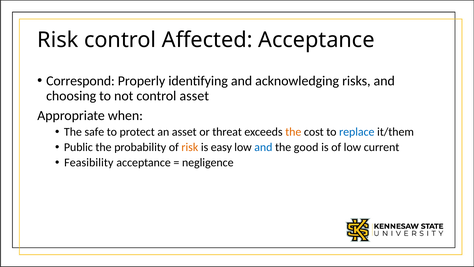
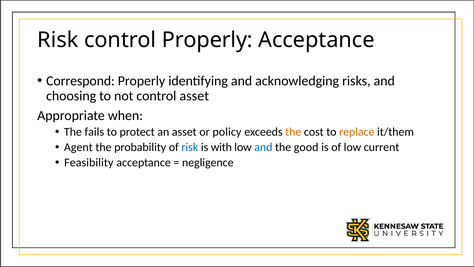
control Affected: Affected -> Properly (207, 40)
safe: safe -> fails (94, 132)
threat: threat -> policy (227, 132)
replace colour: blue -> orange (357, 132)
Public: Public -> Agent (78, 147)
risk colour: orange -> blue (190, 147)
easy: easy -> with (221, 147)
